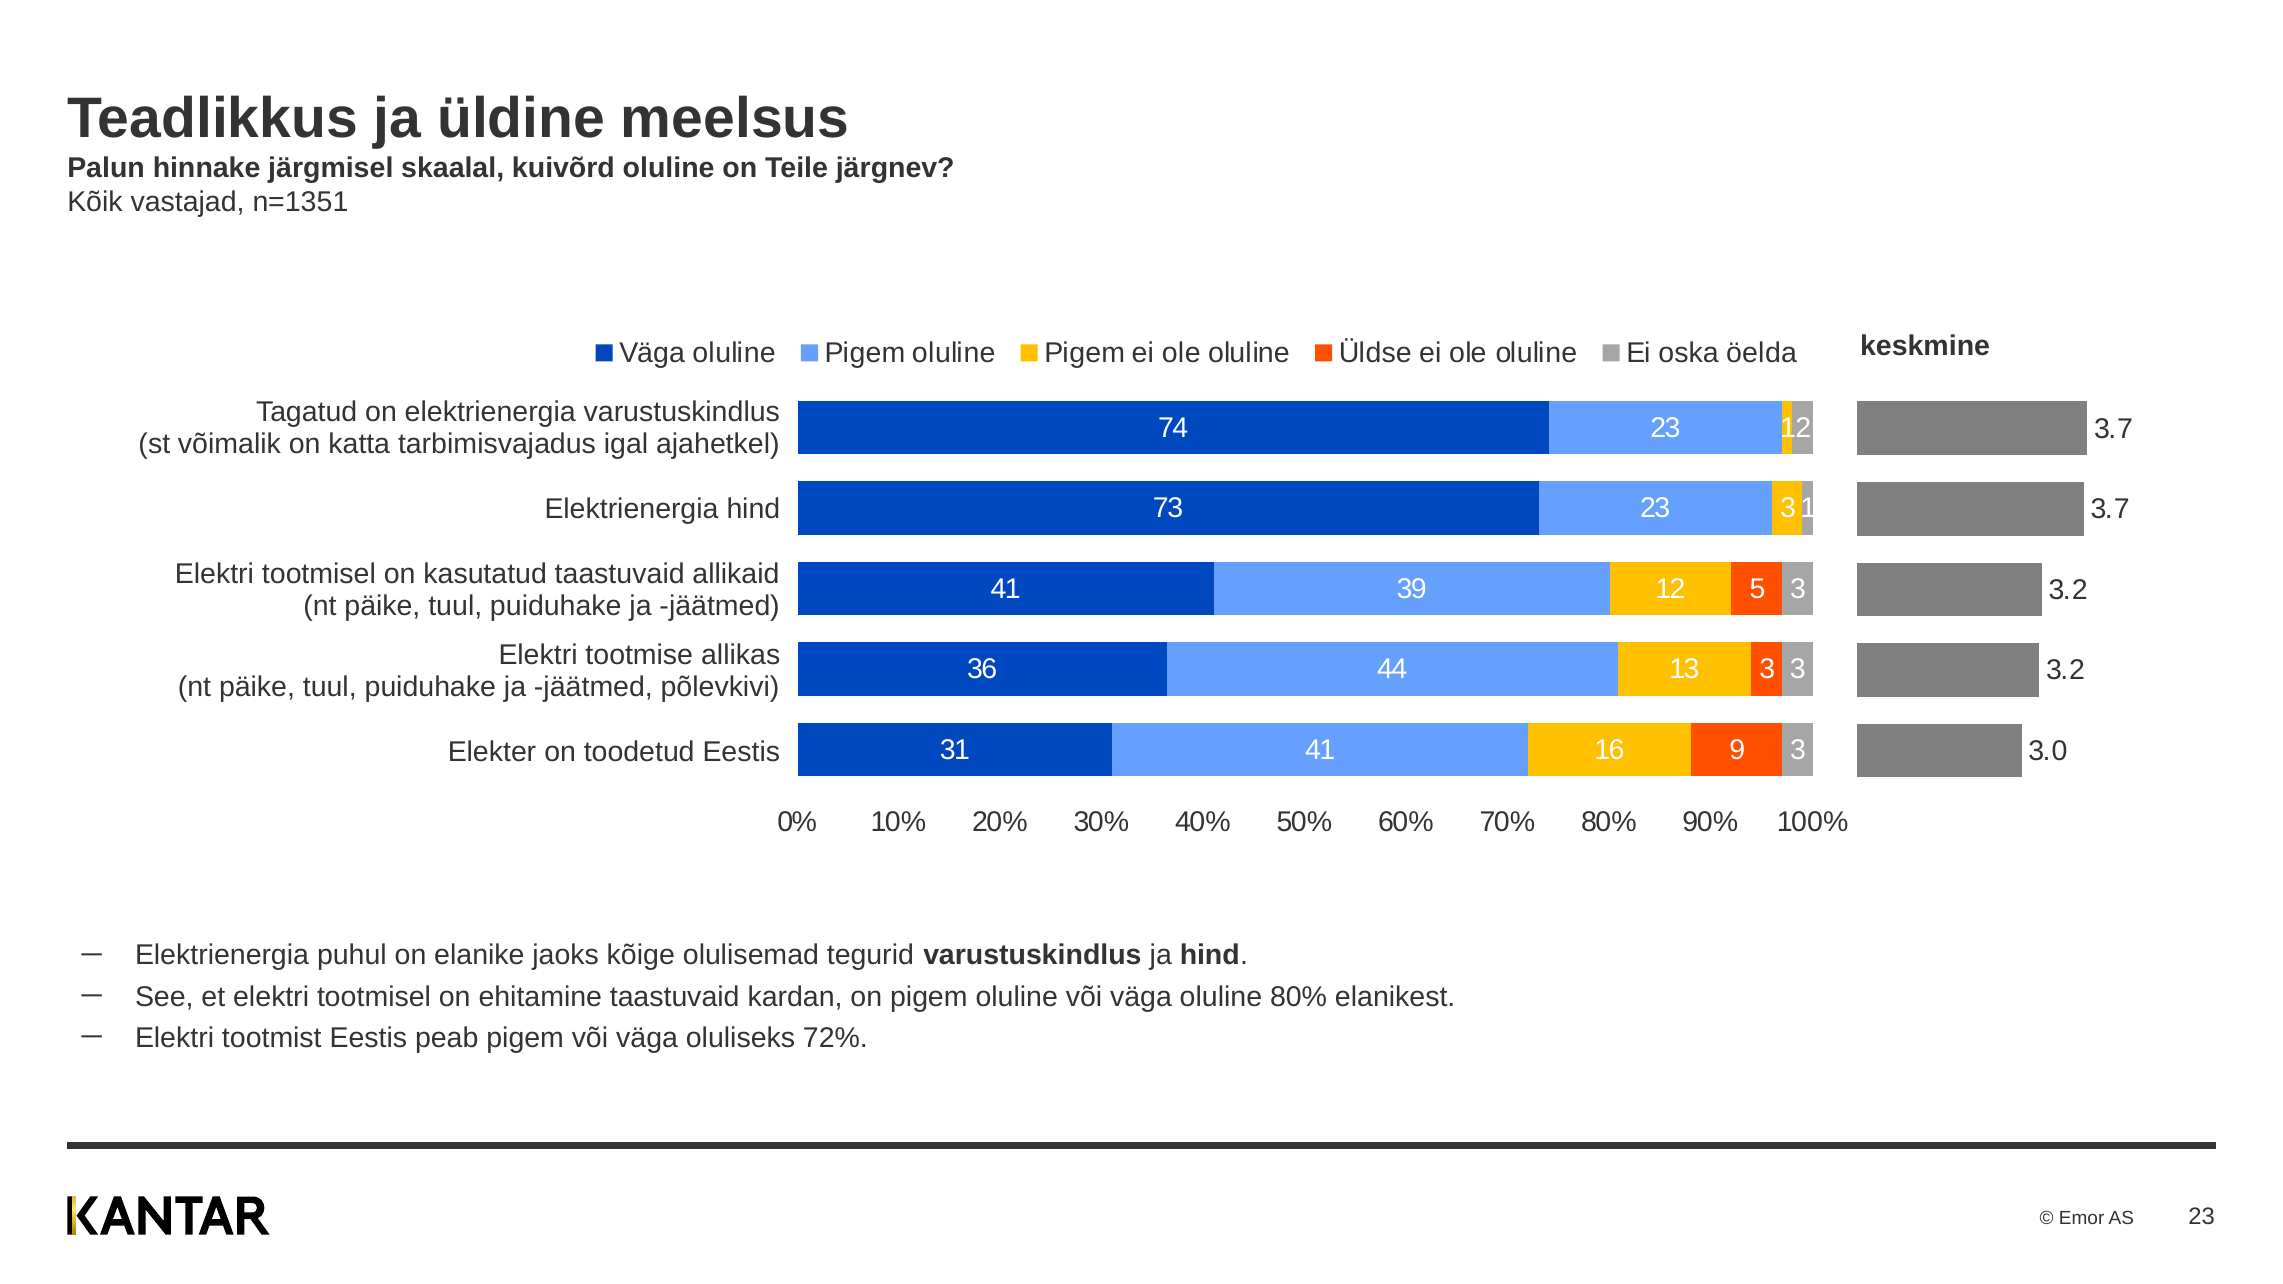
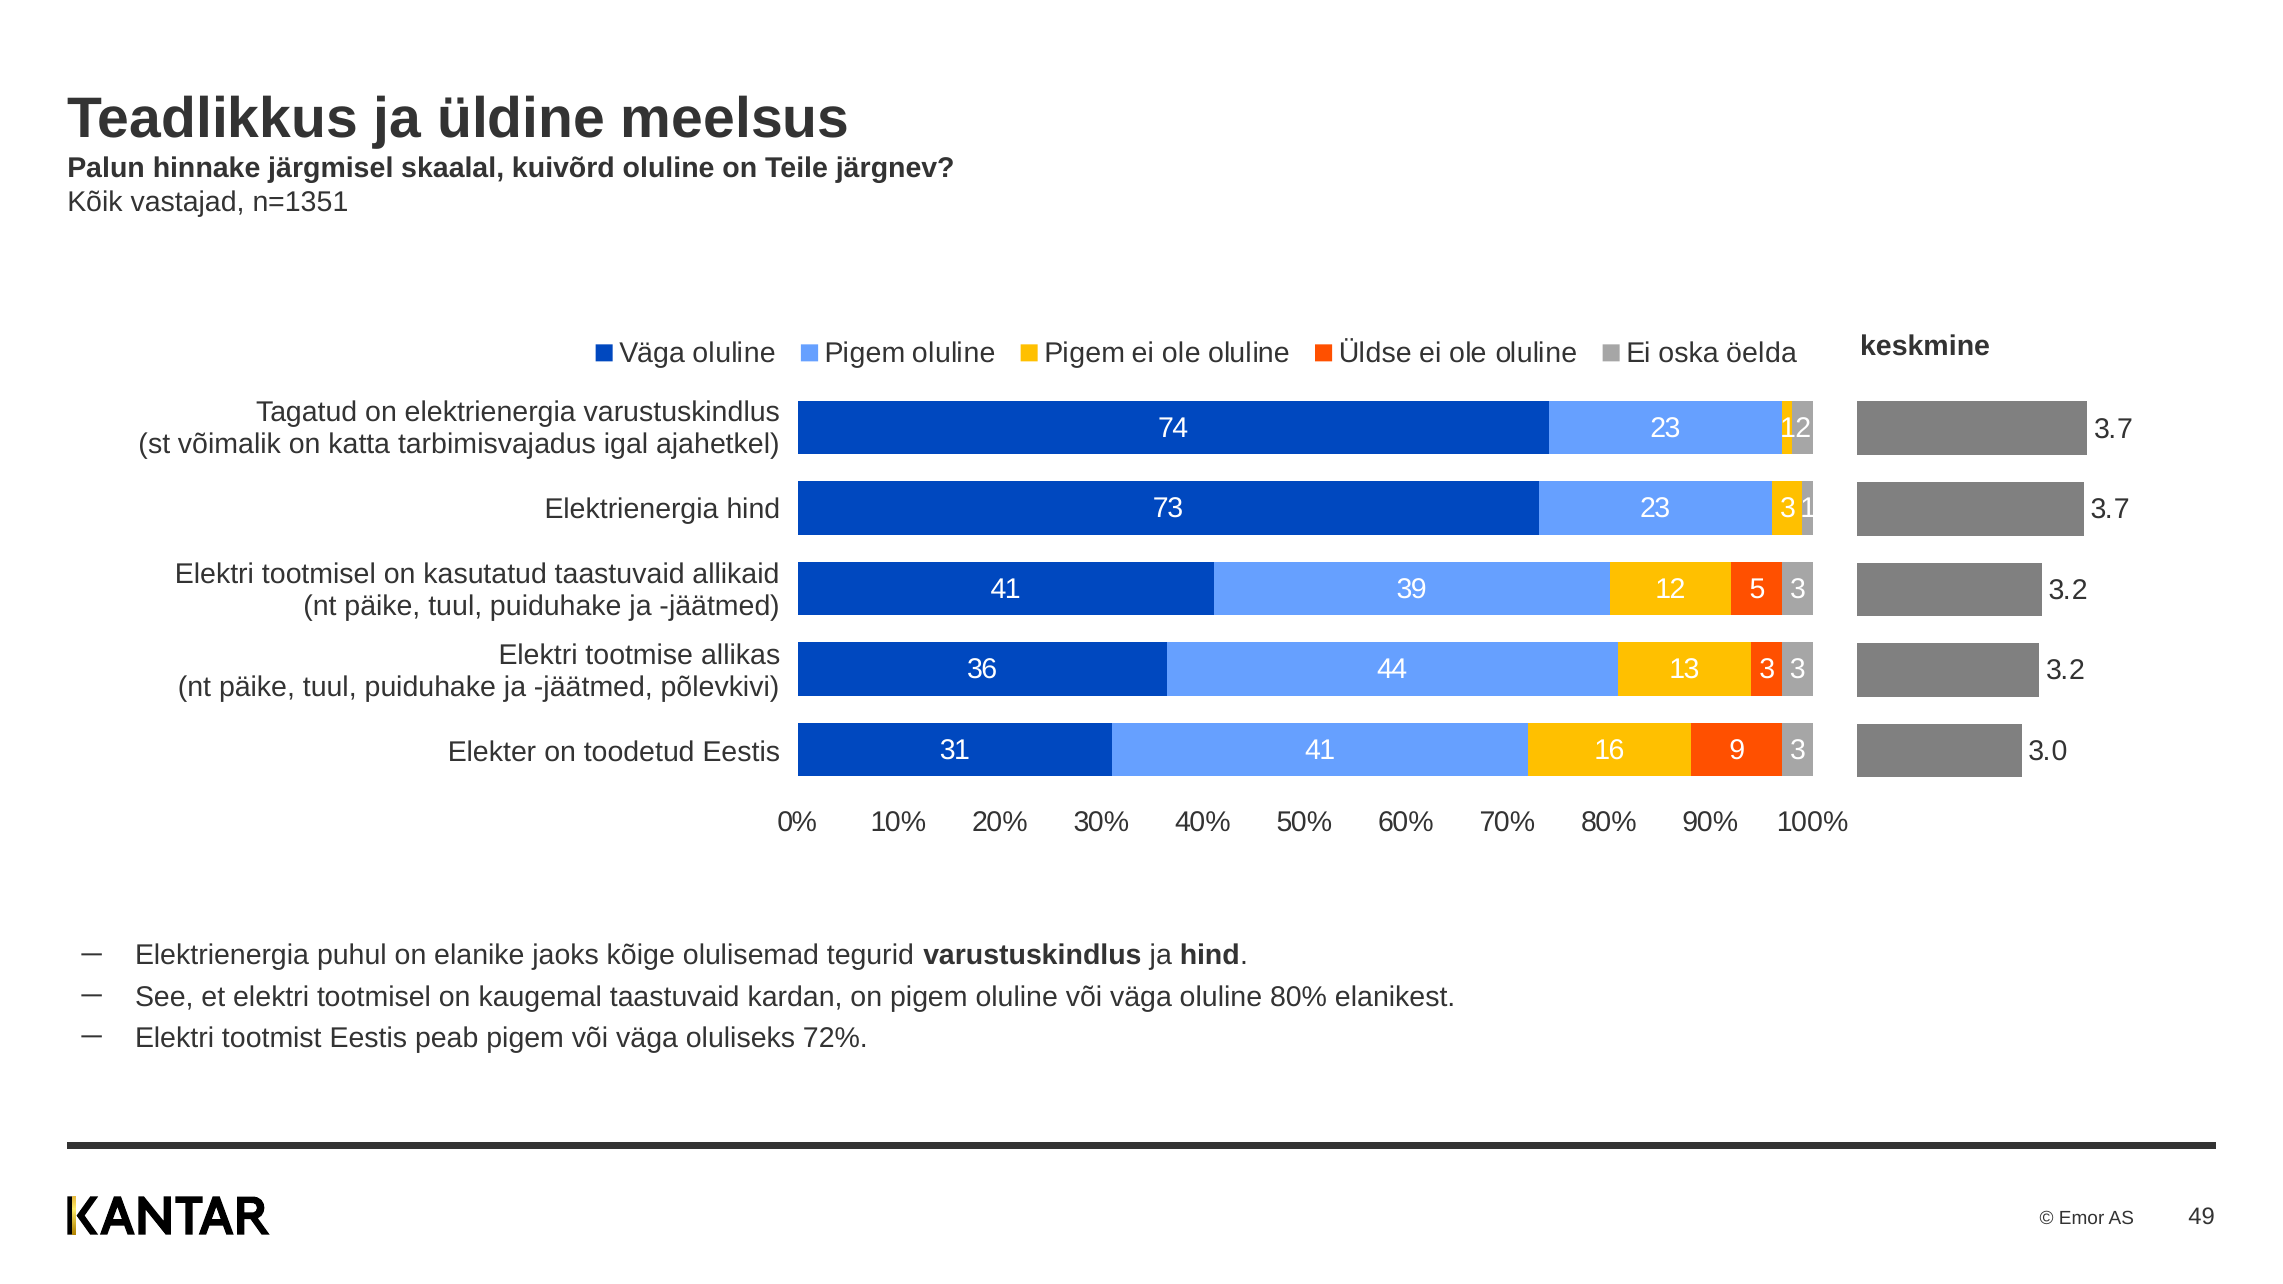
ehitamine: ehitamine -> kaugemal (540, 997)
23: 23 -> 49 (2202, 1217)
